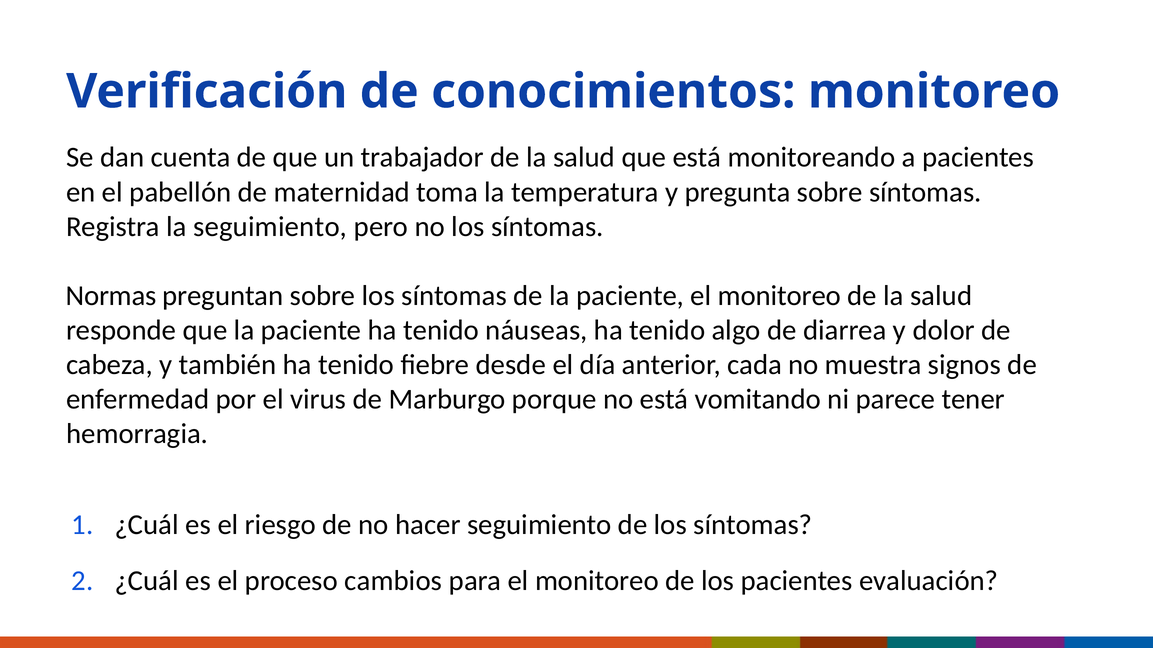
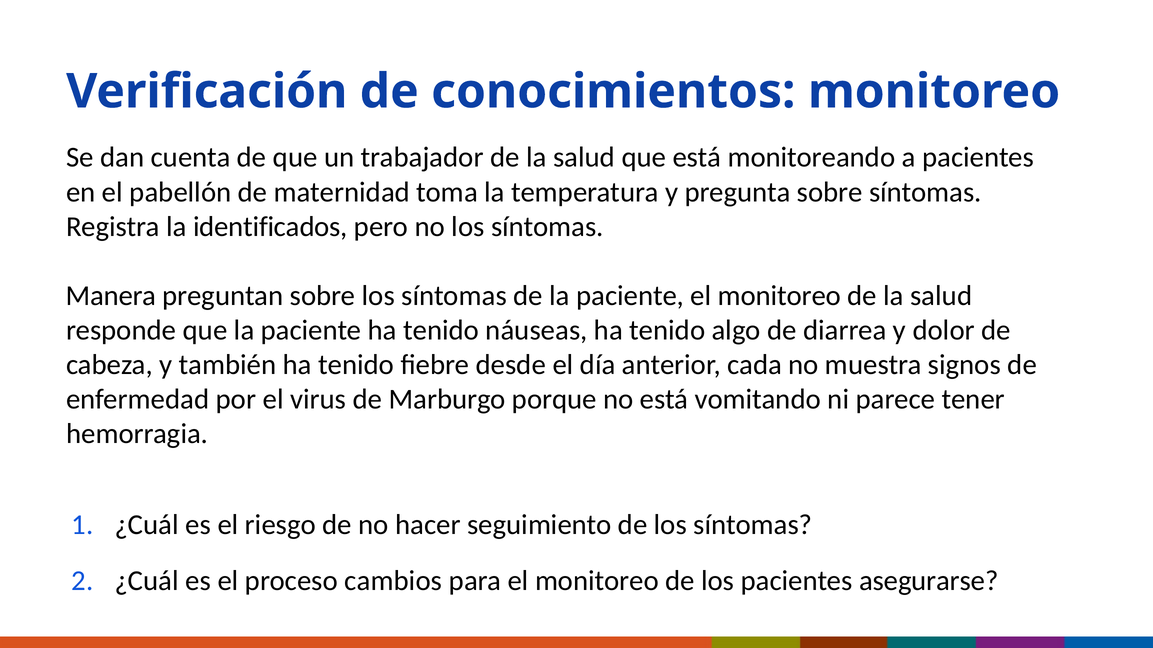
la seguimiento: seguimiento -> identificados (270, 227)
Normas: Normas -> Manera (111, 296)
evaluación: evaluación -> asegurarse (929, 581)
